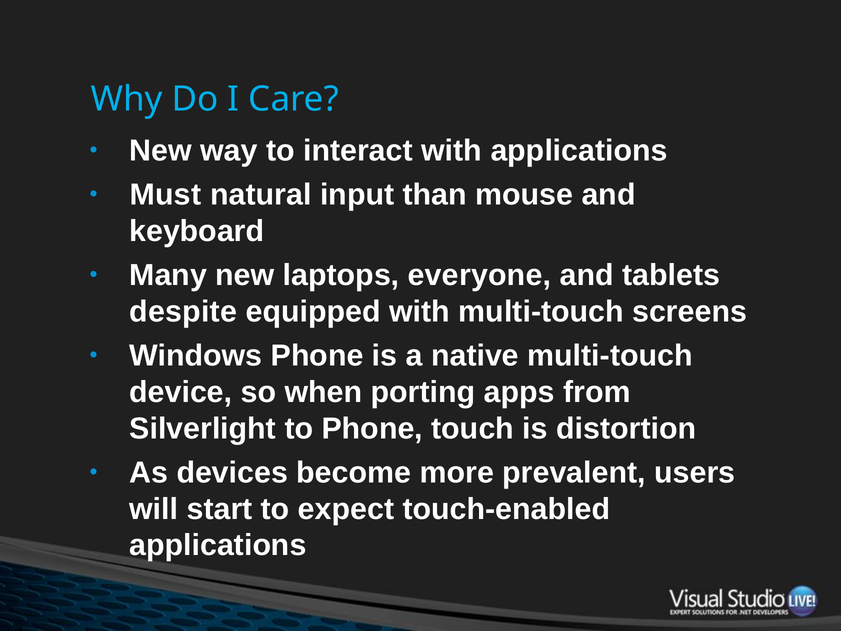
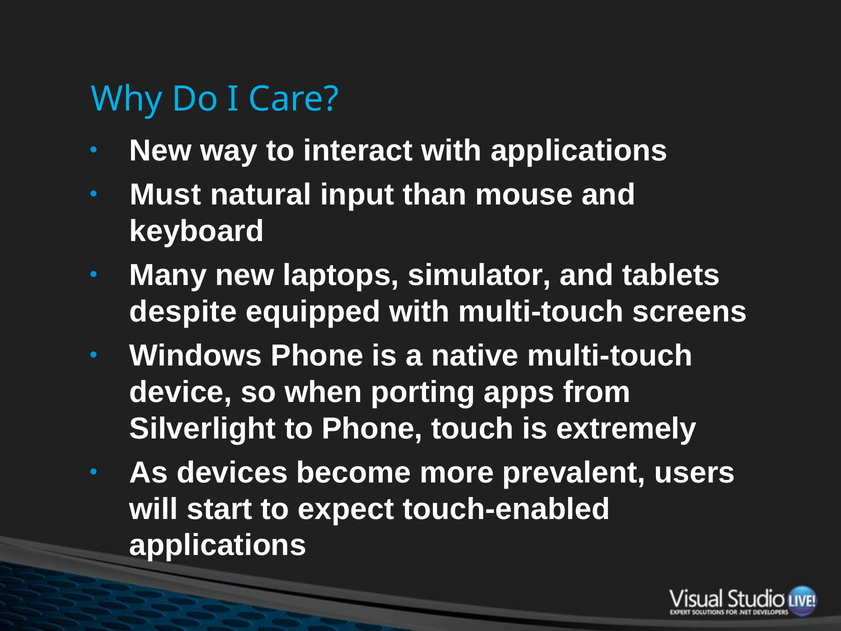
everyone: everyone -> simulator (480, 275)
distortion: distortion -> extremely (626, 428)
